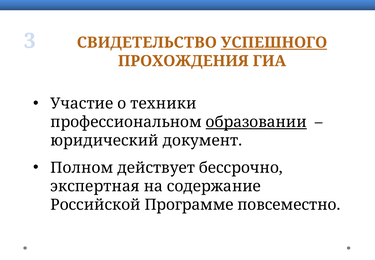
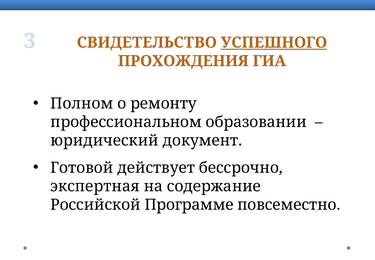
Участие: Участие -> Полном (82, 103)
техники: техники -> ремонту (163, 103)
образовании underline: present -> none (256, 122)
Полном: Полном -> Готовой (82, 167)
